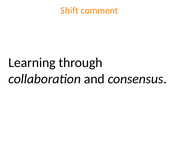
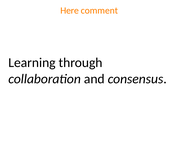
Shift: Shift -> Here (70, 11)
